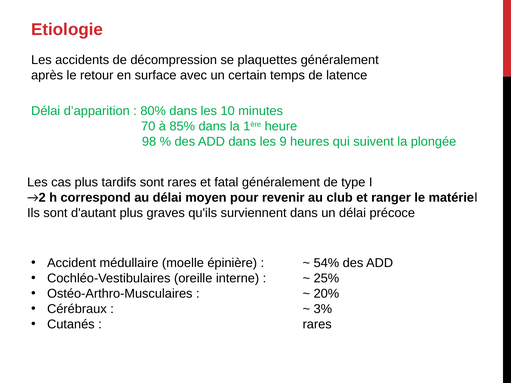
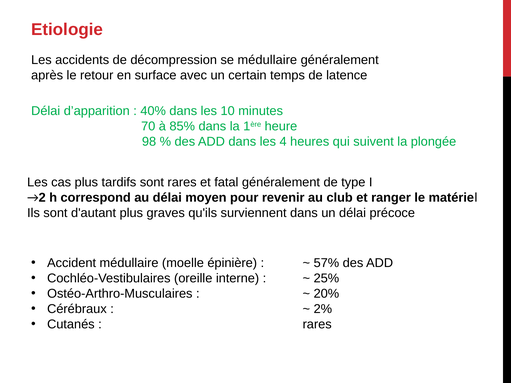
se plaquettes: plaquettes -> médullaire (267, 60)
80%: 80% -> 40% (153, 111)
9: 9 -> 4 (283, 142)
54%: 54% -> 57% (326, 263)
3%: 3% -> 2% (323, 309)
